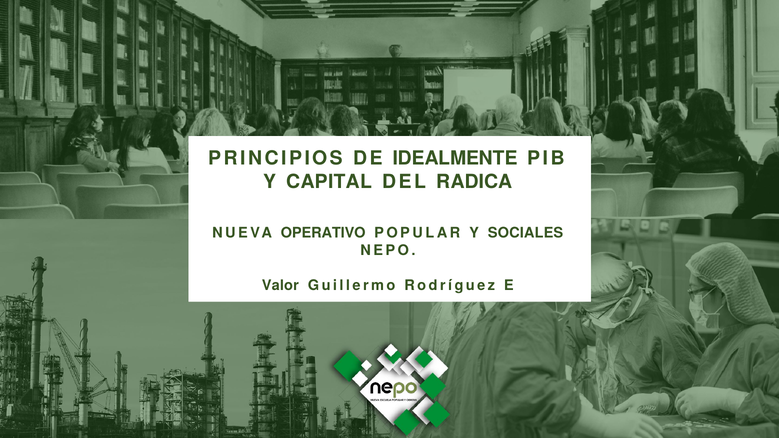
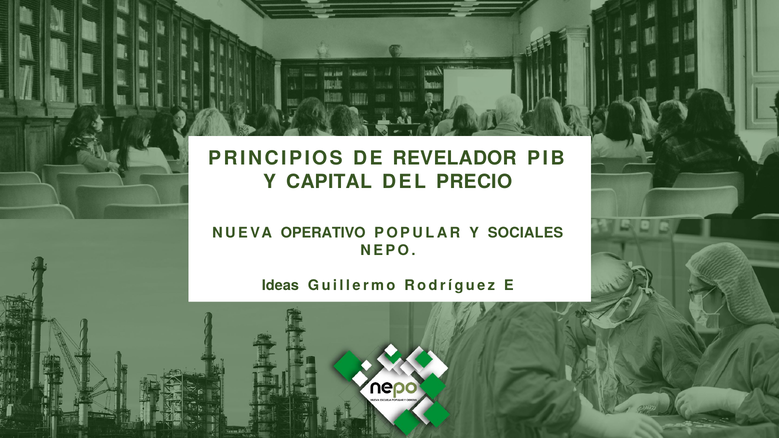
IDEALMENTE: IDEALMENTE -> REVELADOR (455, 158)
RADICA: RADICA -> PRECIO (474, 182)
Valor: Valor -> Ideas (280, 286)
